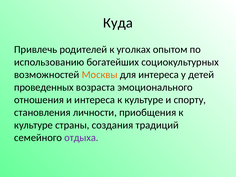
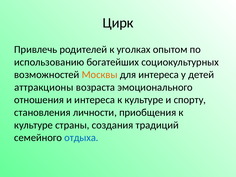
Куда: Куда -> Цирк (118, 23)
проведенных: проведенных -> аттракционы (44, 87)
отдыха colour: purple -> blue (81, 138)
